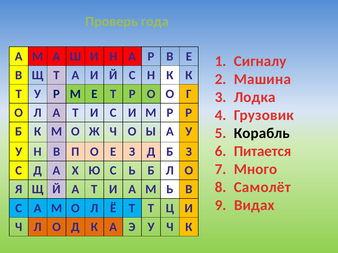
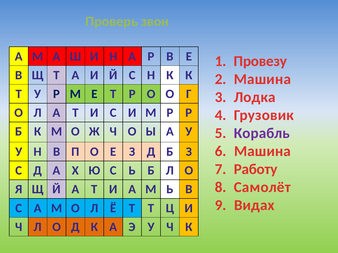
года: года -> звон (155, 22)
Сигналу: Сигналу -> Провезу (260, 61)
Корабль colour: black -> purple (262, 133)
Питается: Питается -> Машина (262, 151)
Много: Много -> Работу (256, 169)
